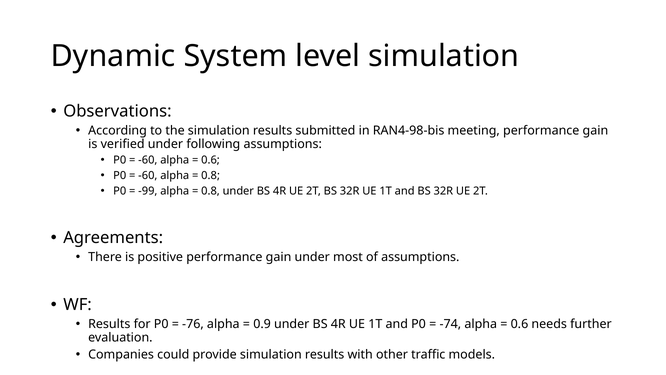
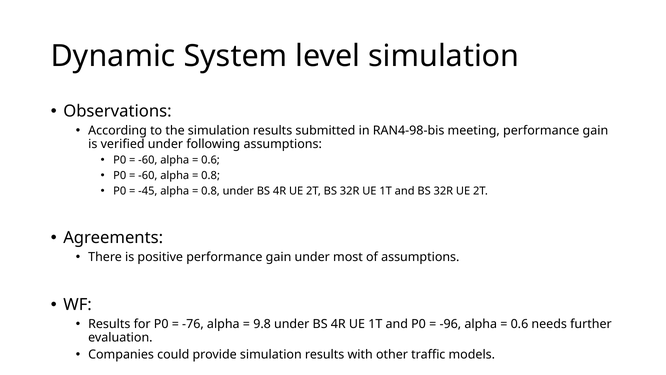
-99: -99 -> -45 (148, 191)
0.9: 0.9 -> 9.8 (262, 324)
-74: -74 -> -96 (450, 324)
